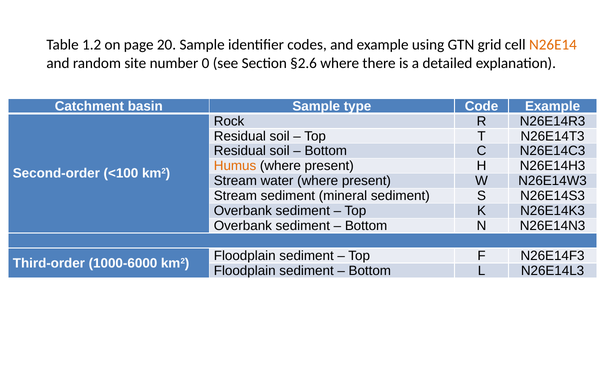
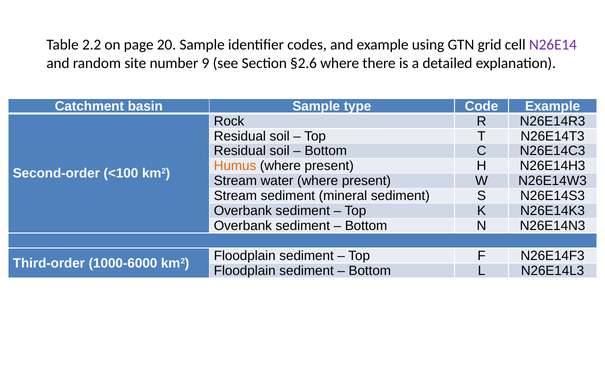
1.2: 1.2 -> 2.2 (92, 45)
N26E14 colour: orange -> purple (553, 45)
0: 0 -> 9 (206, 63)
